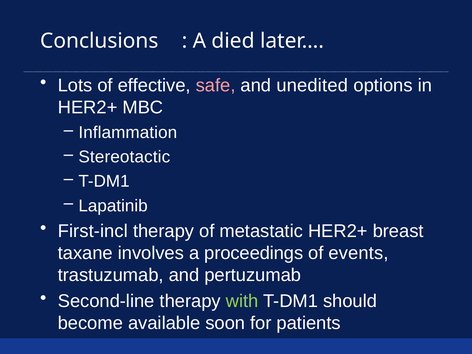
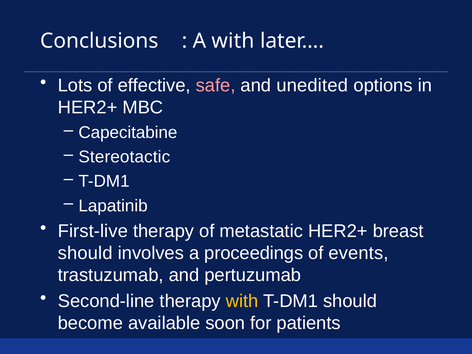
A died: died -> with (233, 41)
Inflammation: Inflammation -> Capecitabine (128, 133)
First-incl: First-incl -> First-live (93, 231)
taxane: taxane -> should (85, 253)
with colour: light green -> yellow (242, 301)
